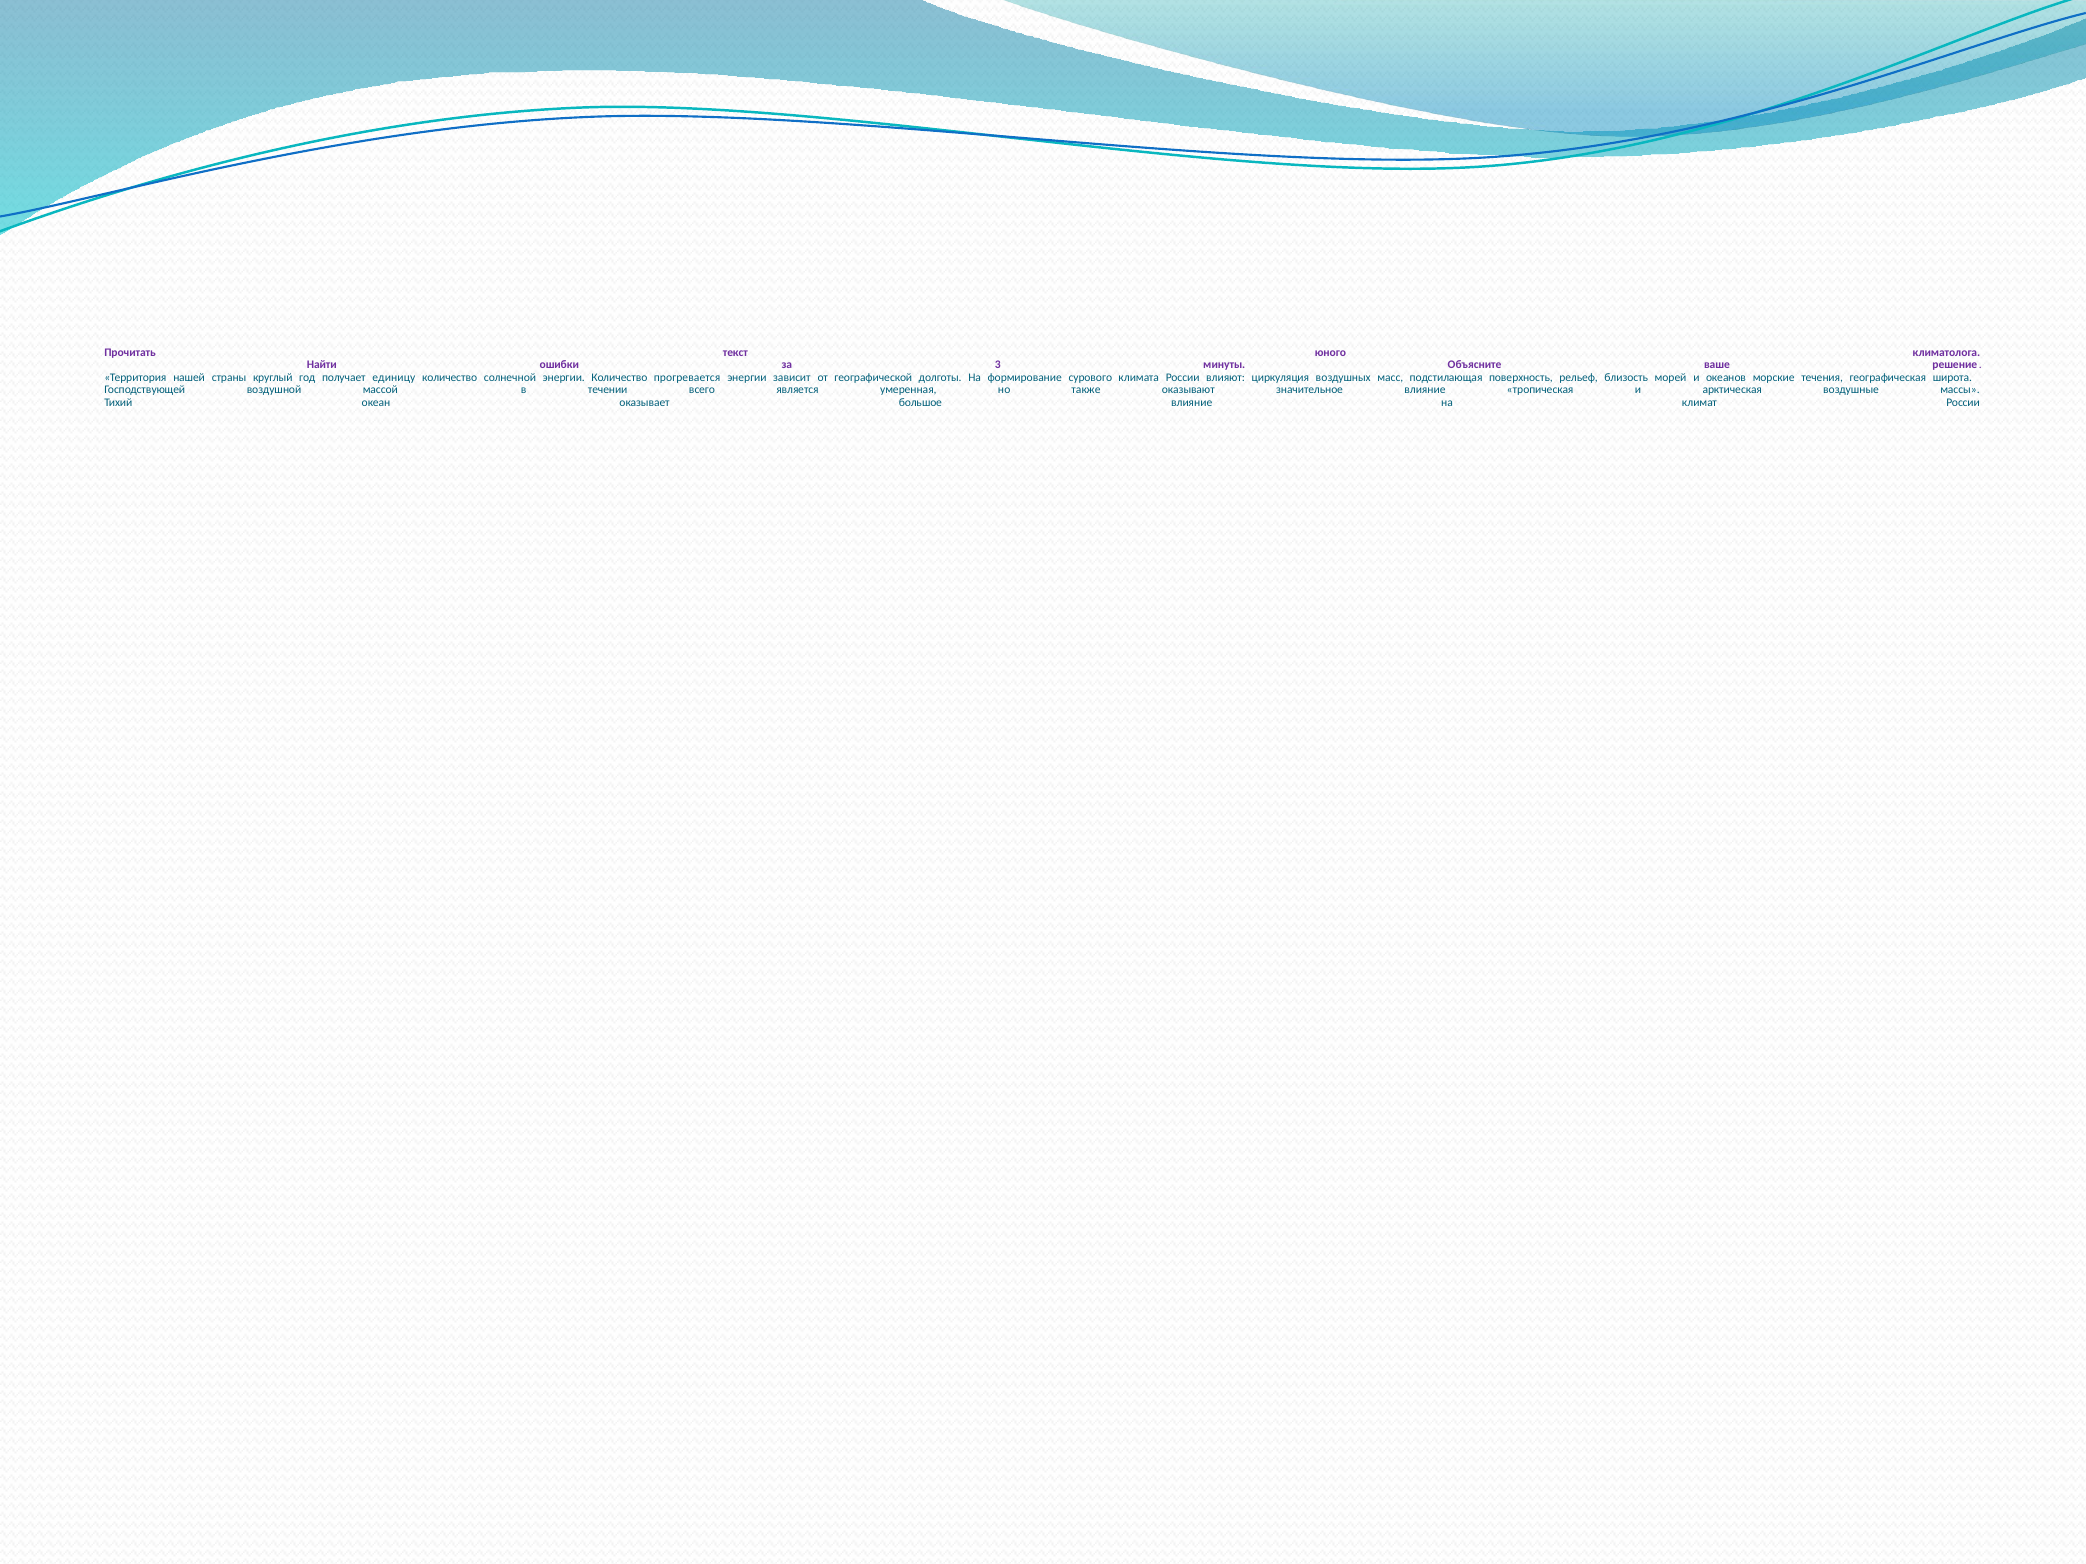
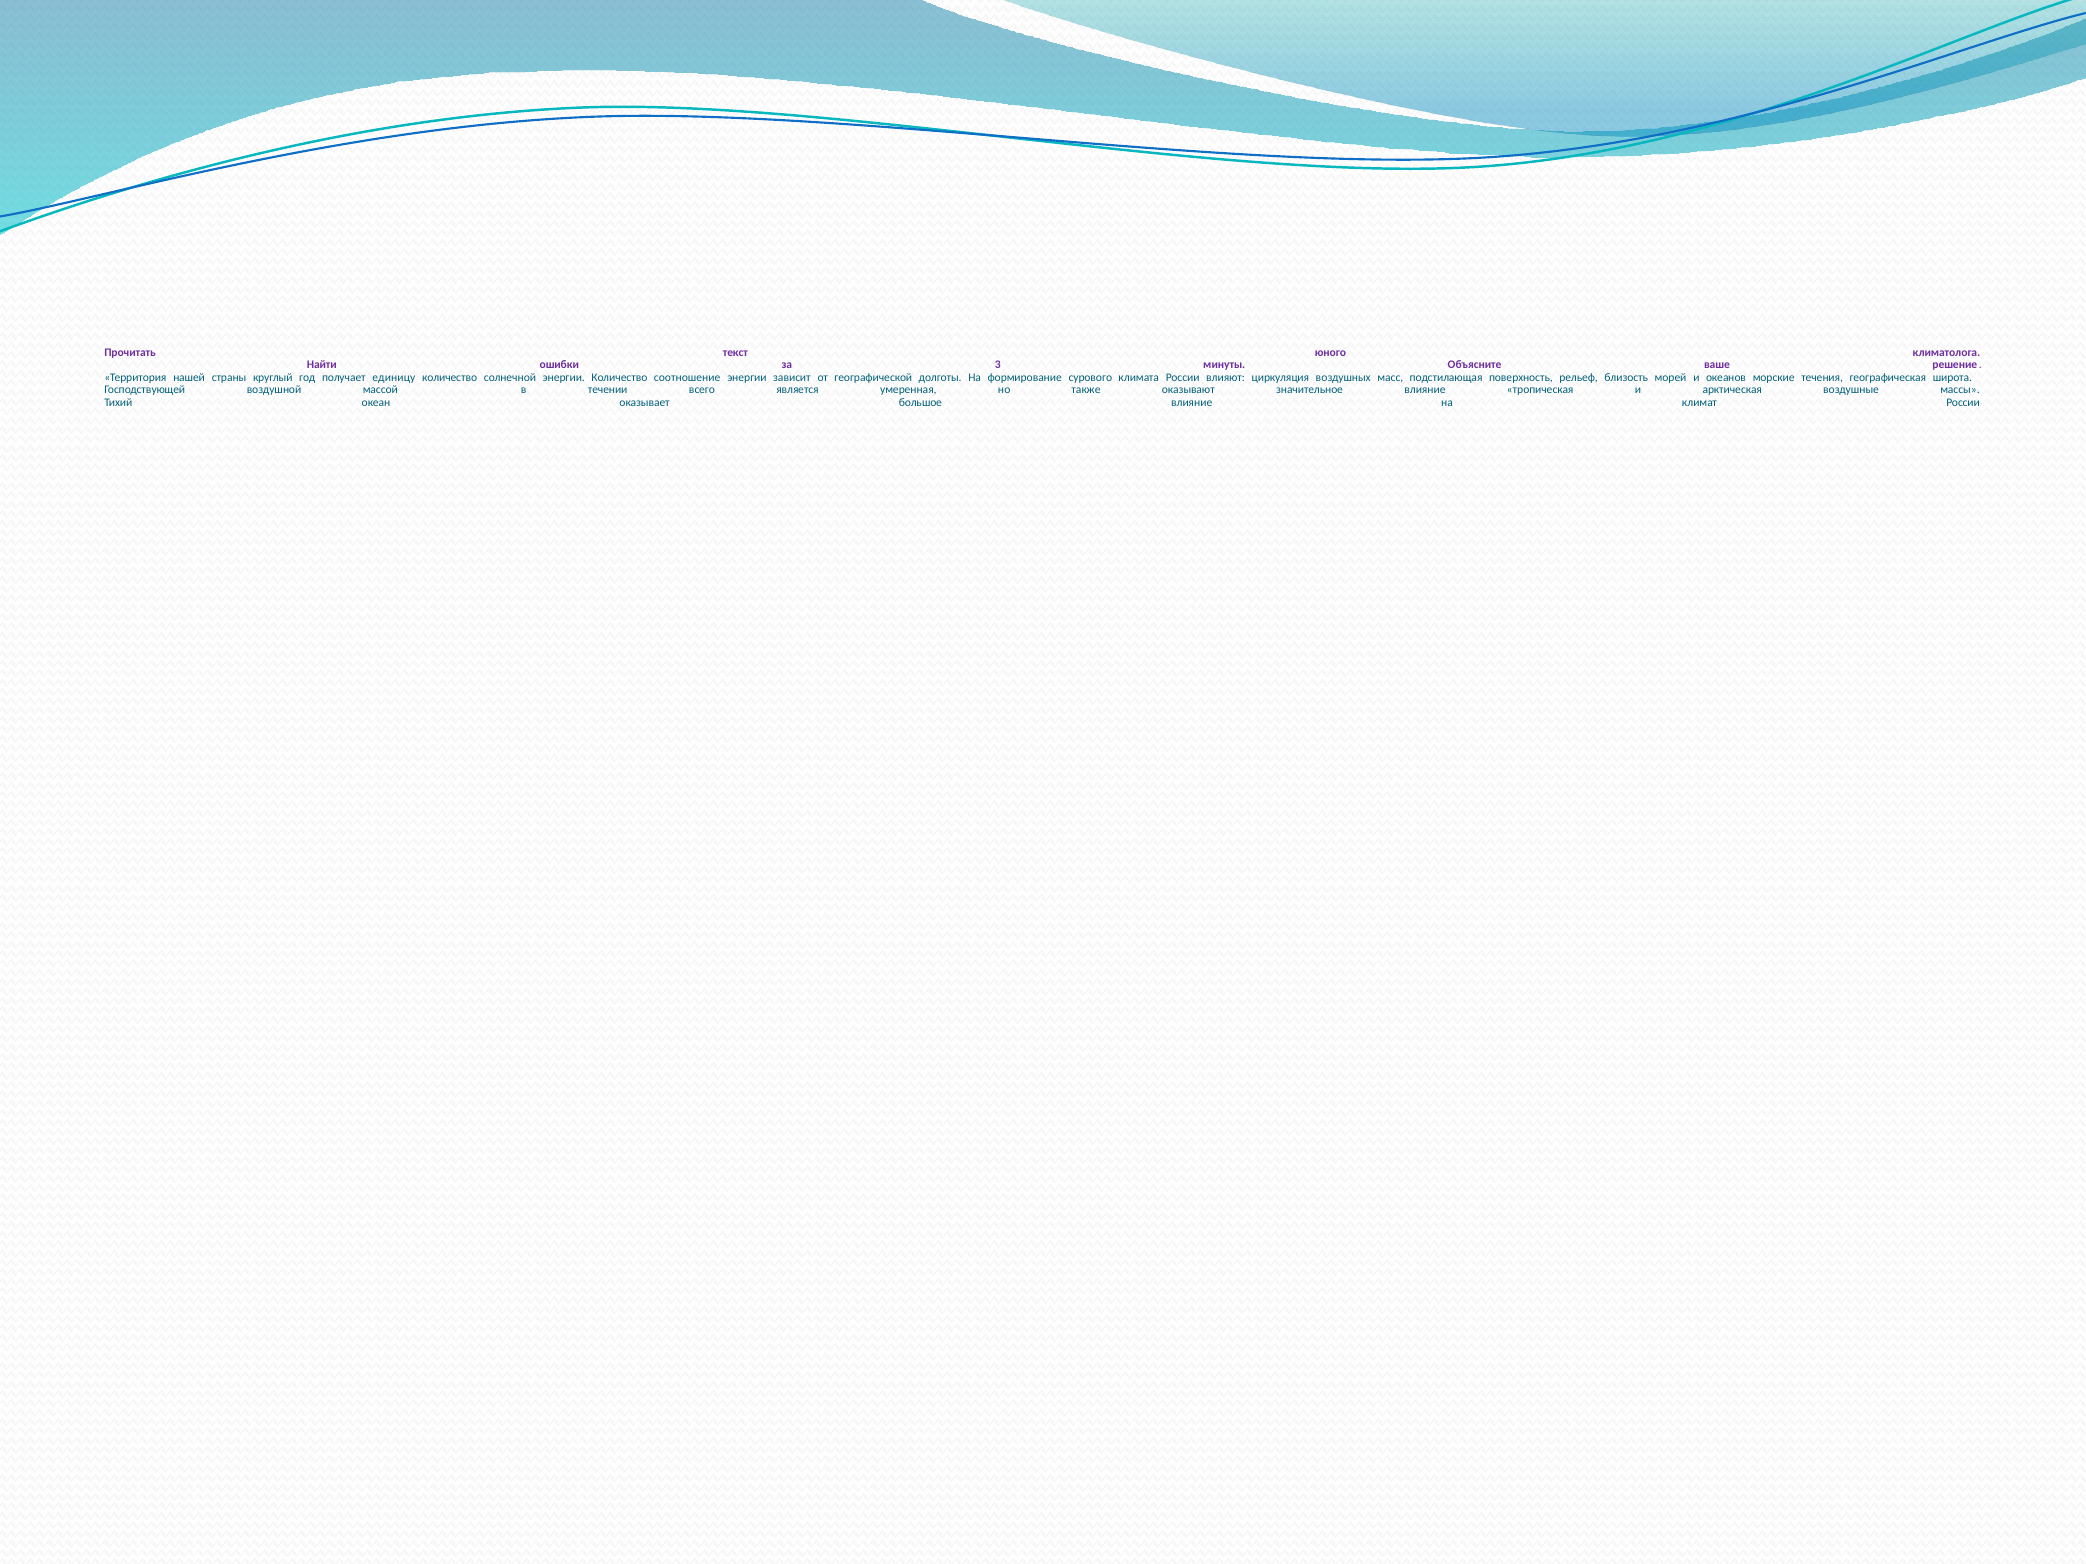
прогревается: прогревается -> соотношение (687, 378)
